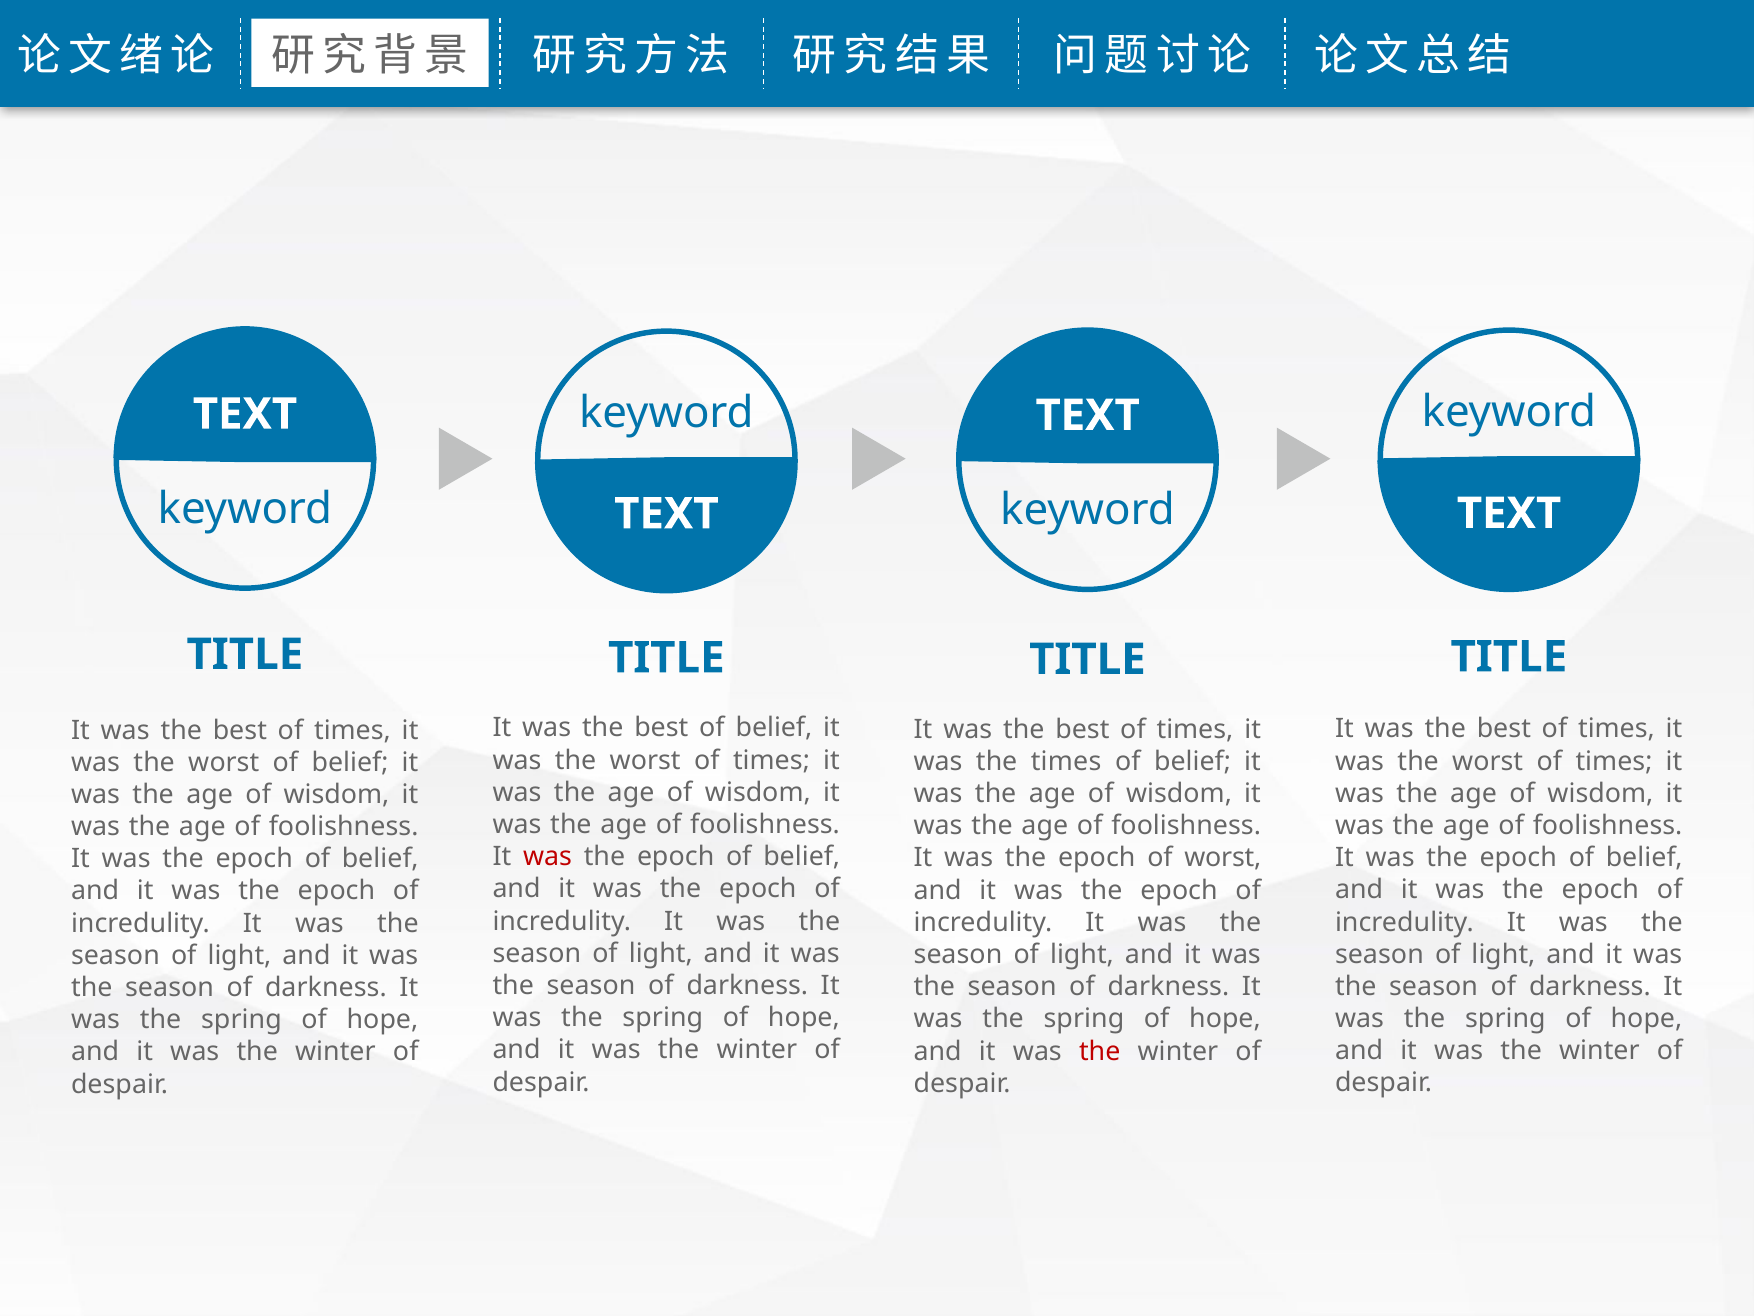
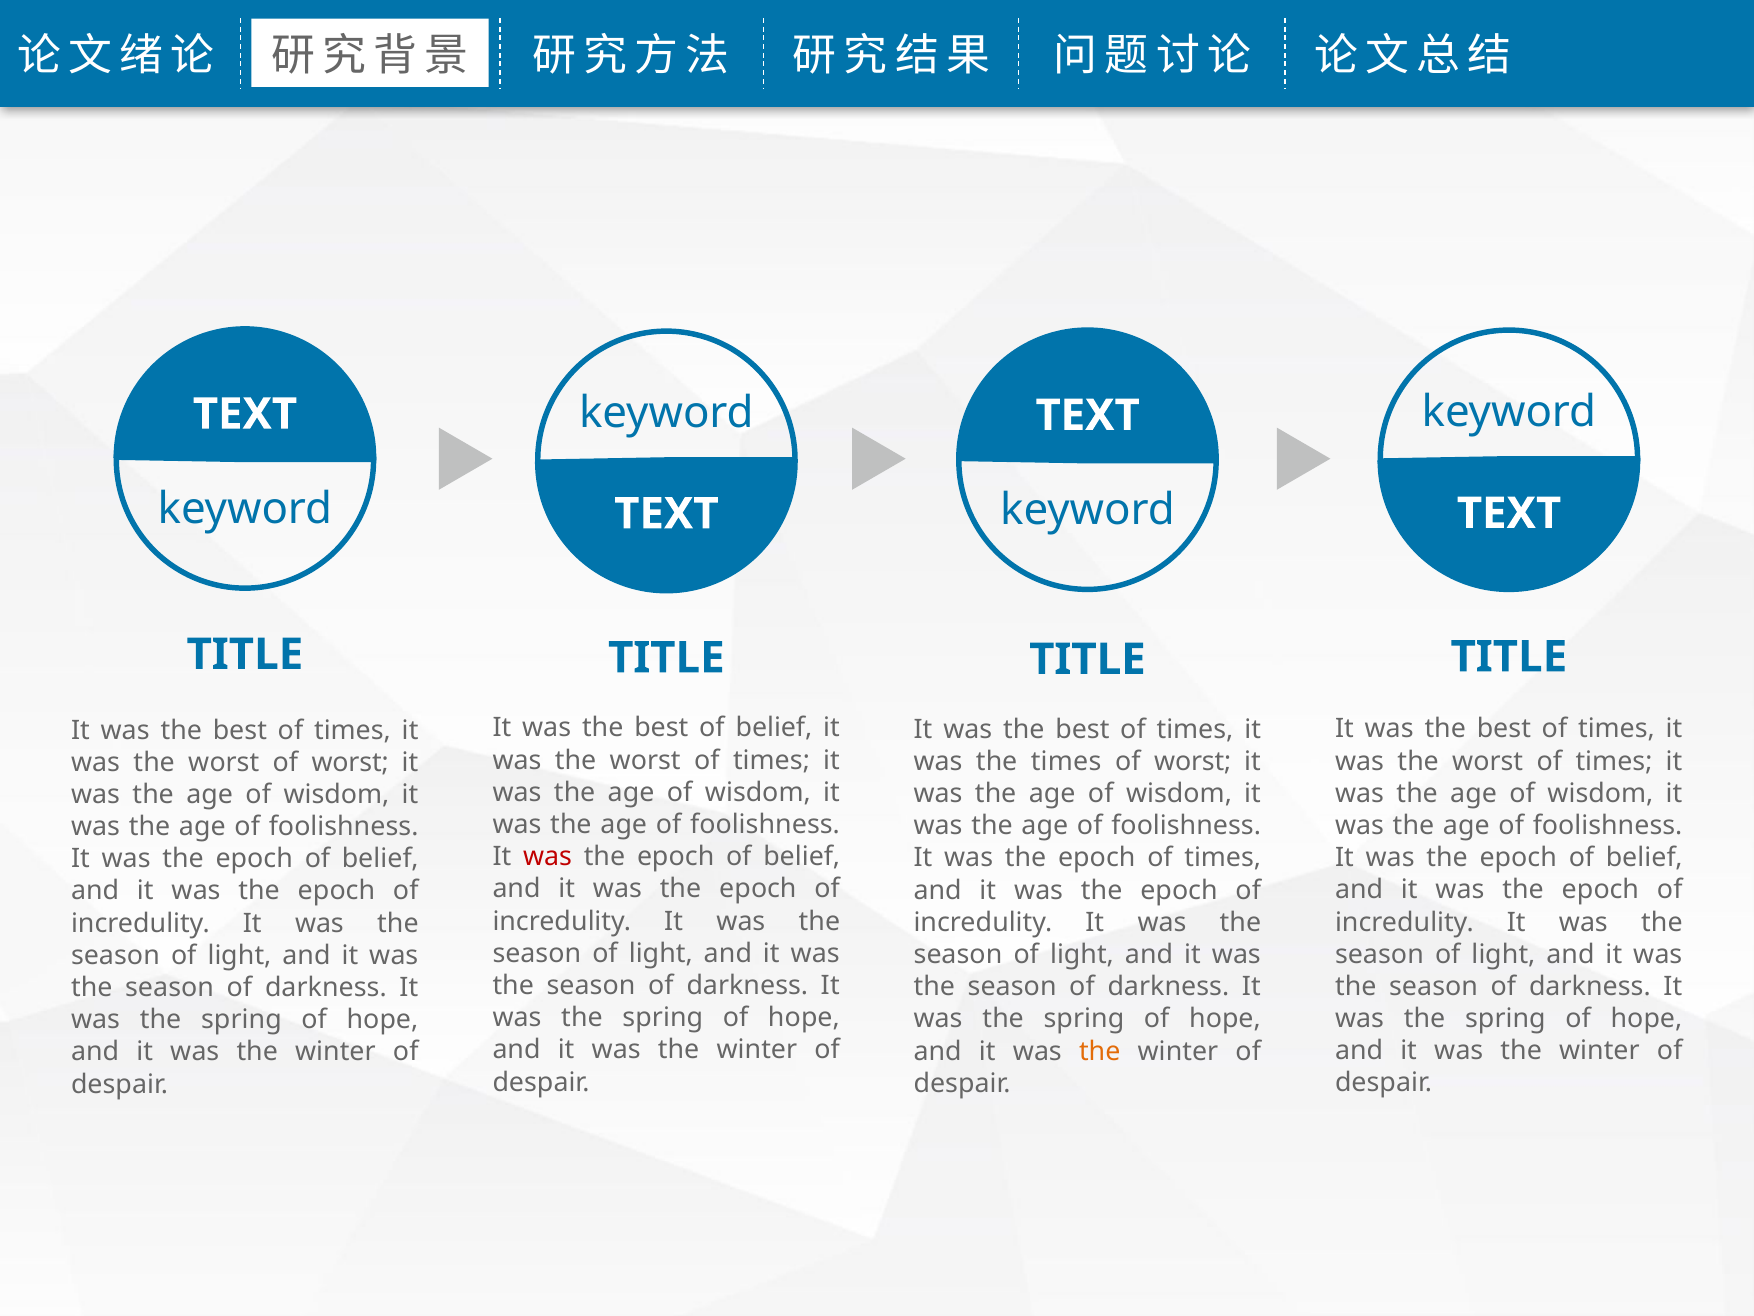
belief: belief -> worst (1193, 761)
worst of belief: belief -> worst (350, 762)
epoch of worst: worst -> times (1223, 858)
the colour: red -> orange (1100, 1051)
